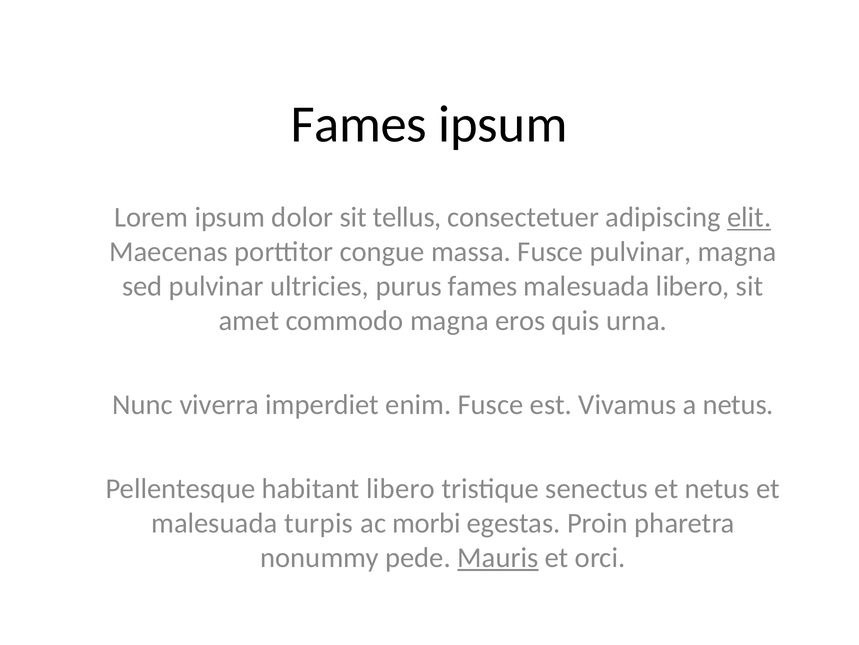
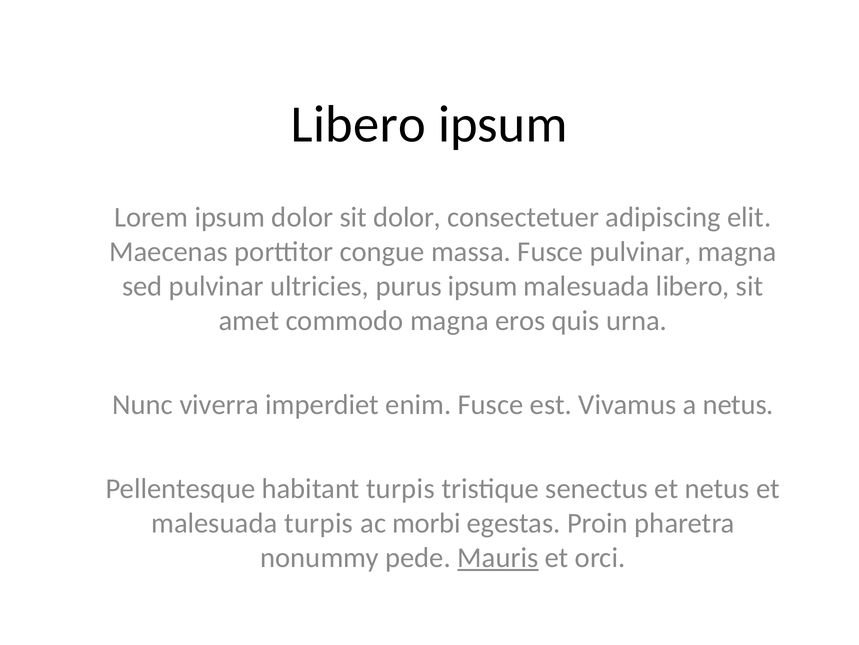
Fames: Fames -> Libero (358, 124)
sit tellus: tellus -> dolor (407, 217)
elit underline: present -> none (749, 217)
purus fames: fames -> ipsum (483, 286)
habitant libero: libero -> turpis (400, 488)
